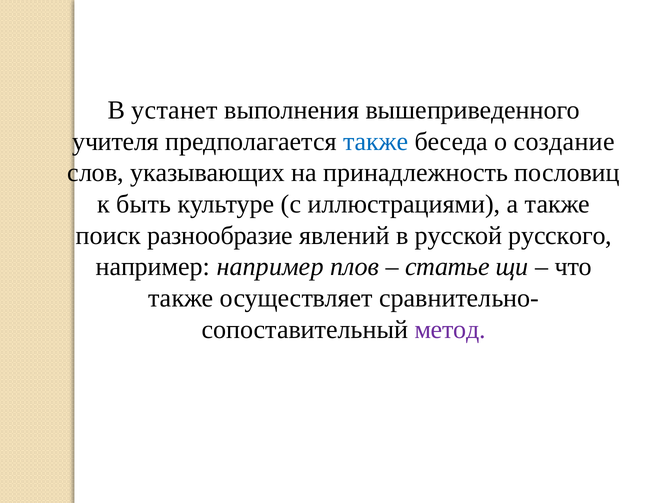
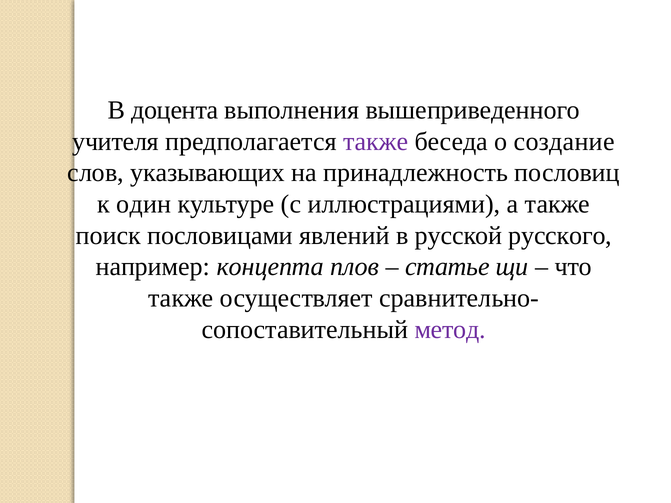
устанет: устанет -> доцента (175, 110)
также colour: blue -> purple (376, 142)
быть: быть -> один (144, 204)
разнообразие: разнообразие -> пословицами (220, 236)
например например: например -> концепта (270, 267)
